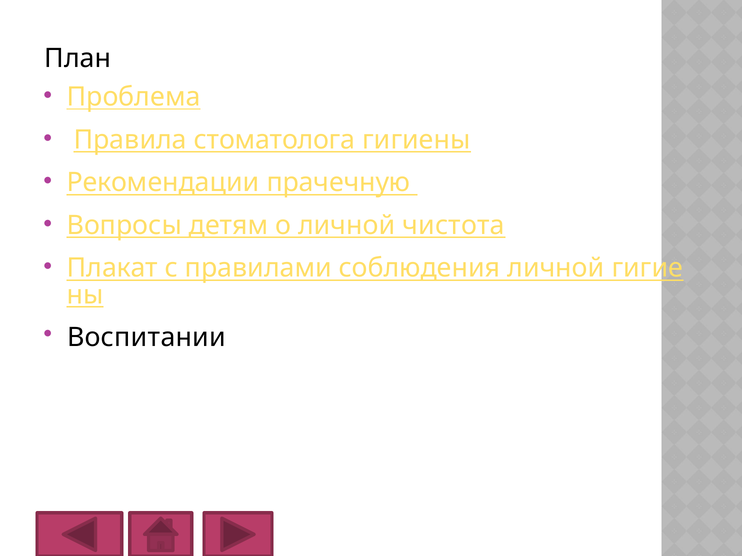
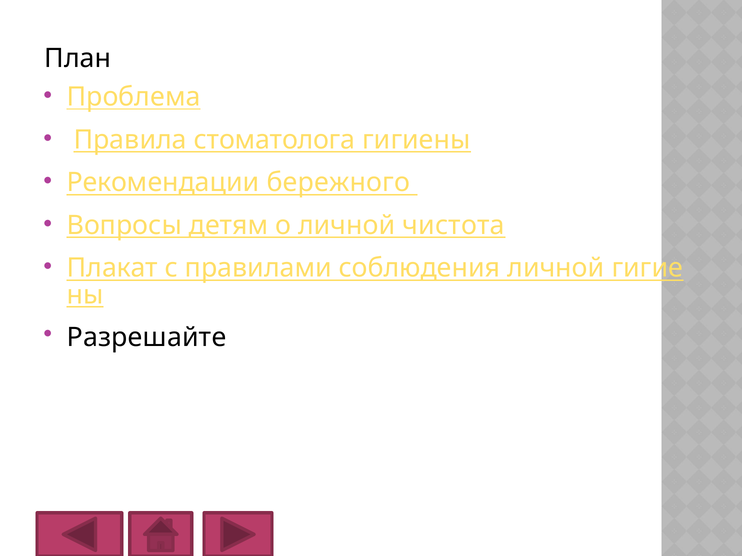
прачечную: прачечную -> бережного (338, 183)
Воспитании: Воспитании -> Разрешайте (147, 338)
